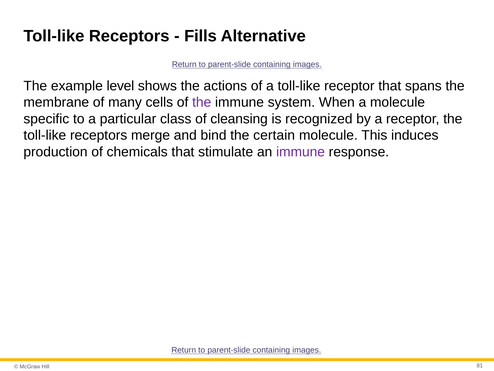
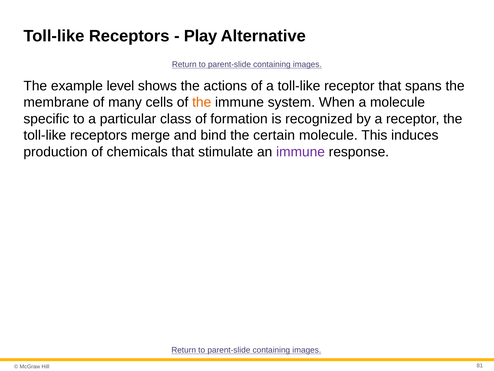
Fills: Fills -> Play (201, 36)
the colour: purple -> orange (202, 102)
cleansing: cleansing -> formation (239, 119)
